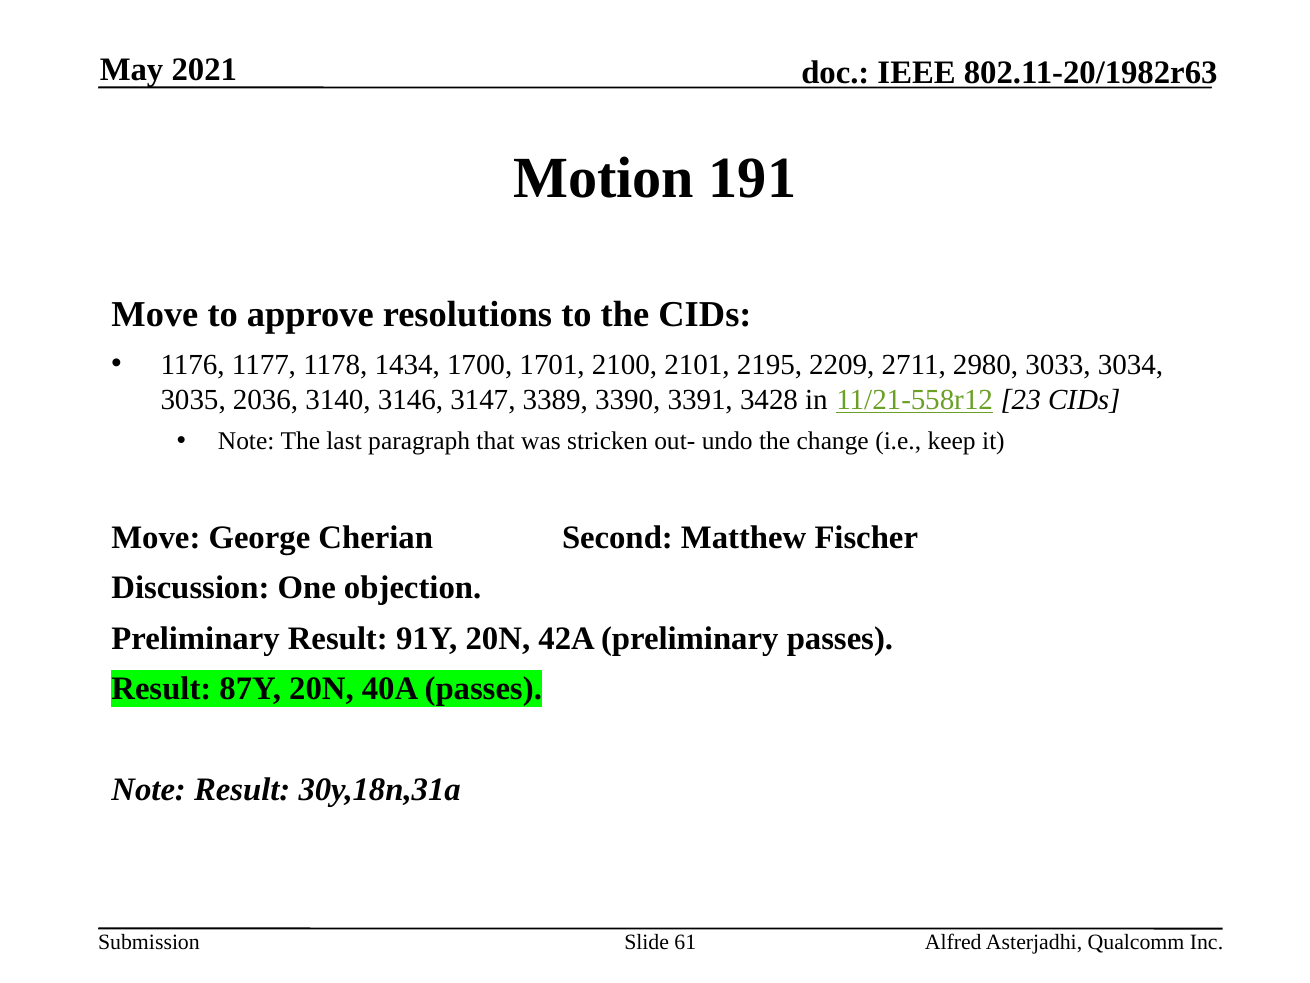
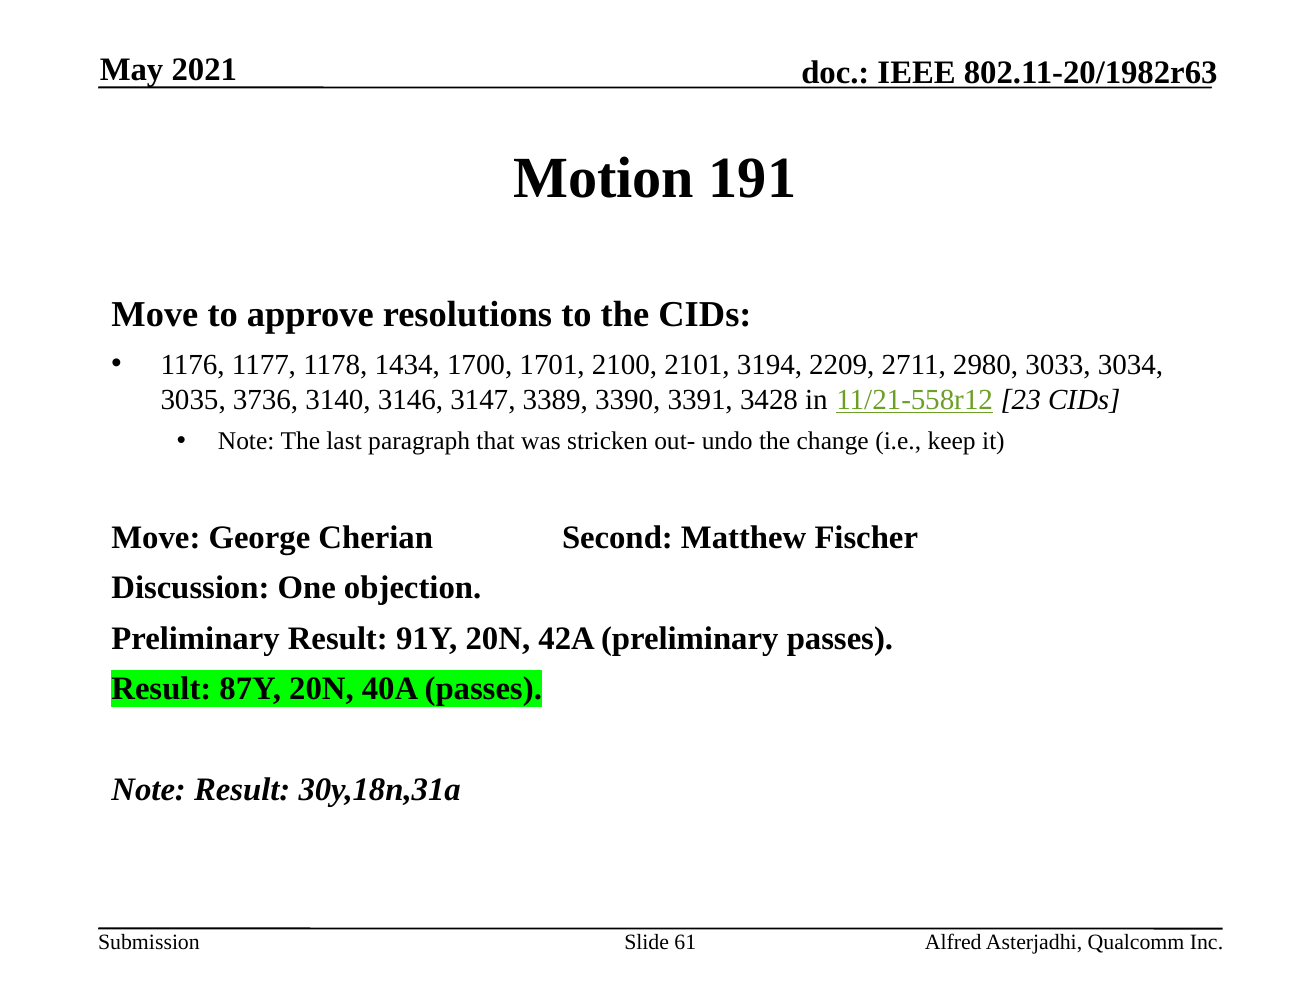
2195: 2195 -> 3194 (769, 365)
2036: 2036 -> 3736 (266, 399)
